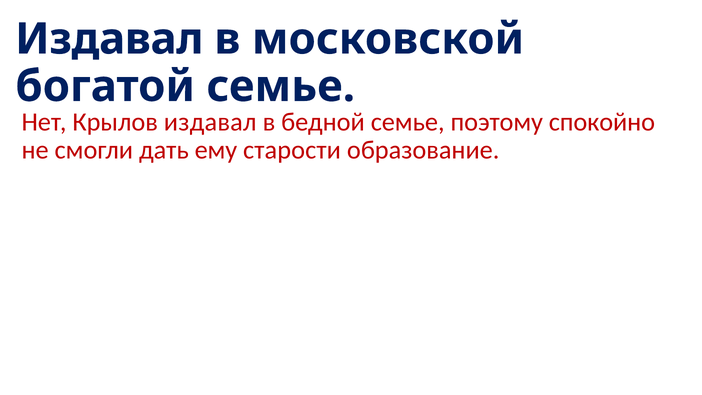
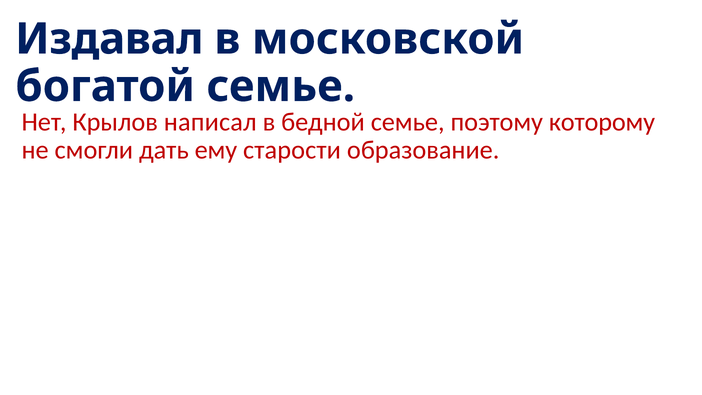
издавал: издавал -> написал (210, 122)
спокойно: спокойно -> которому (602, 122)
